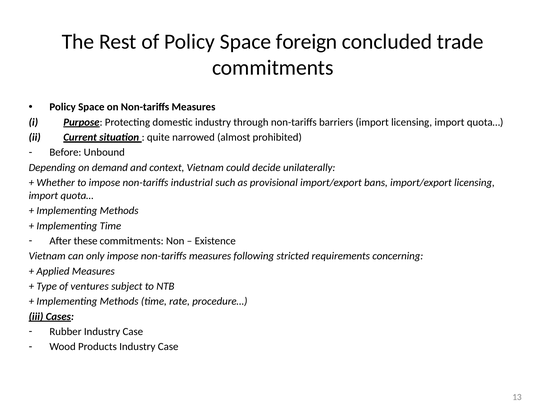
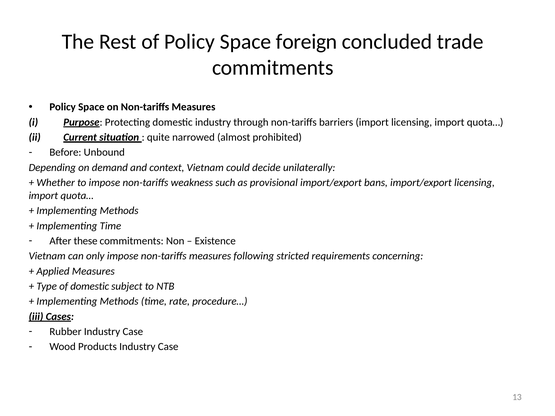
industrial: industrial -> weakness (192, 183)
of ventures: ventures -> domestic (90, 286)
